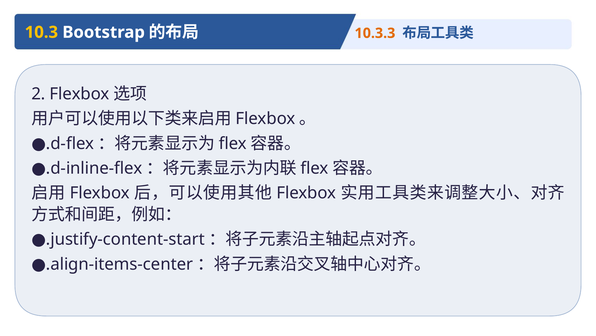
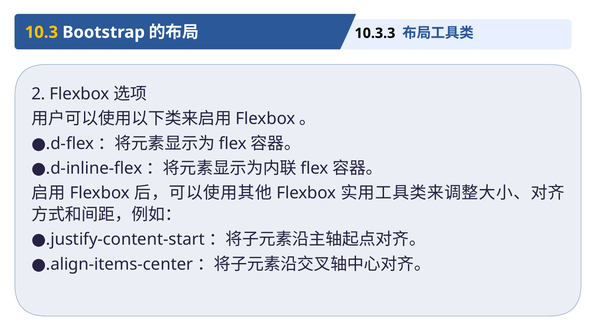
10.3.3 colour: orange -> black (375, 33)
